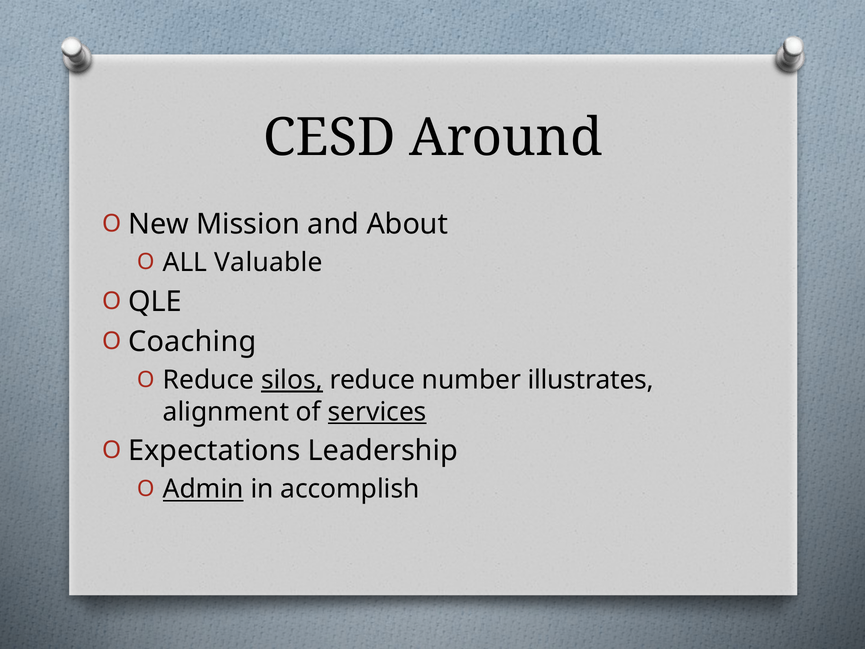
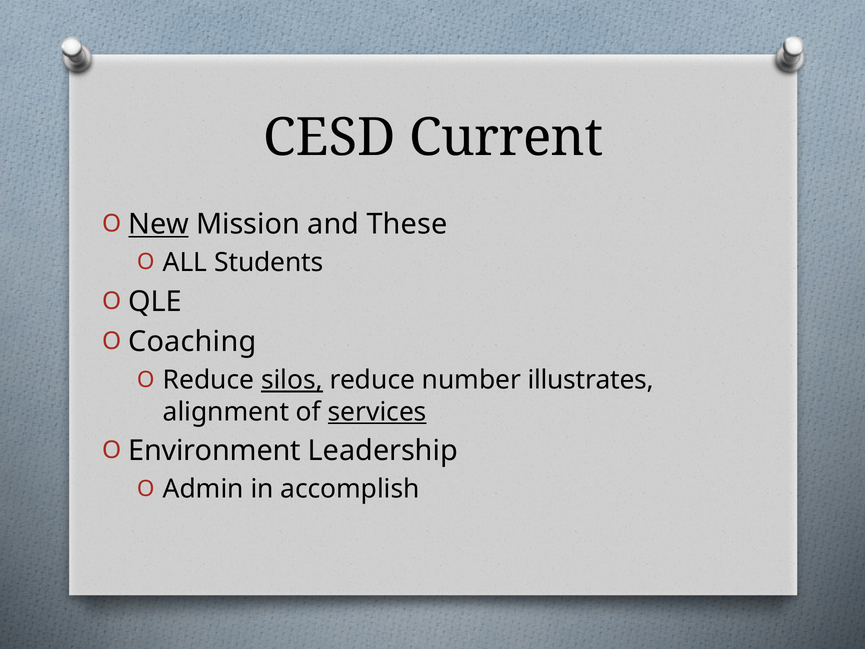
Around: Around -> Current (506, 138)
New underline: none -> present (159, 224)
About: About -> These (407, 224)
Valuable: Valuable -> Students (269, 262)
Expectations: Expectations -> Environment (214, 451)
Admin underline: present -> none (203, 489)
